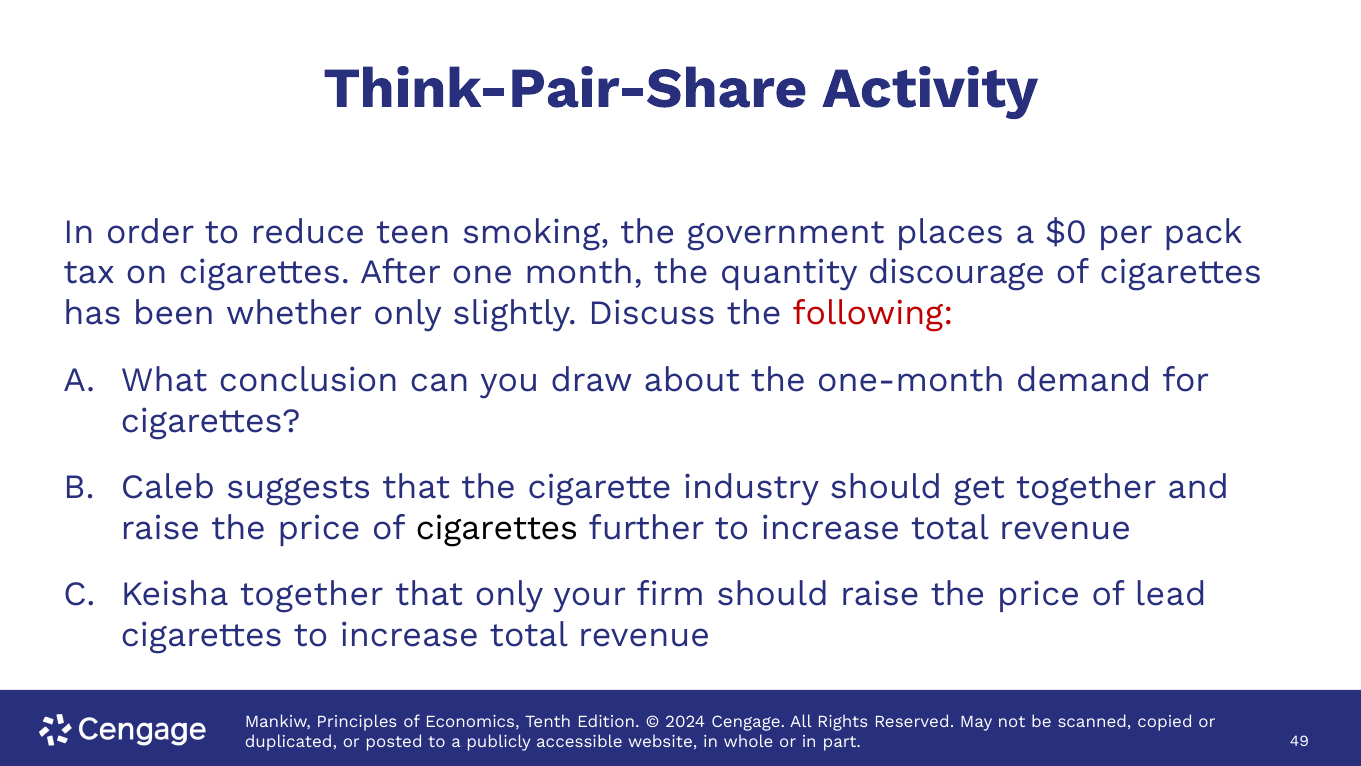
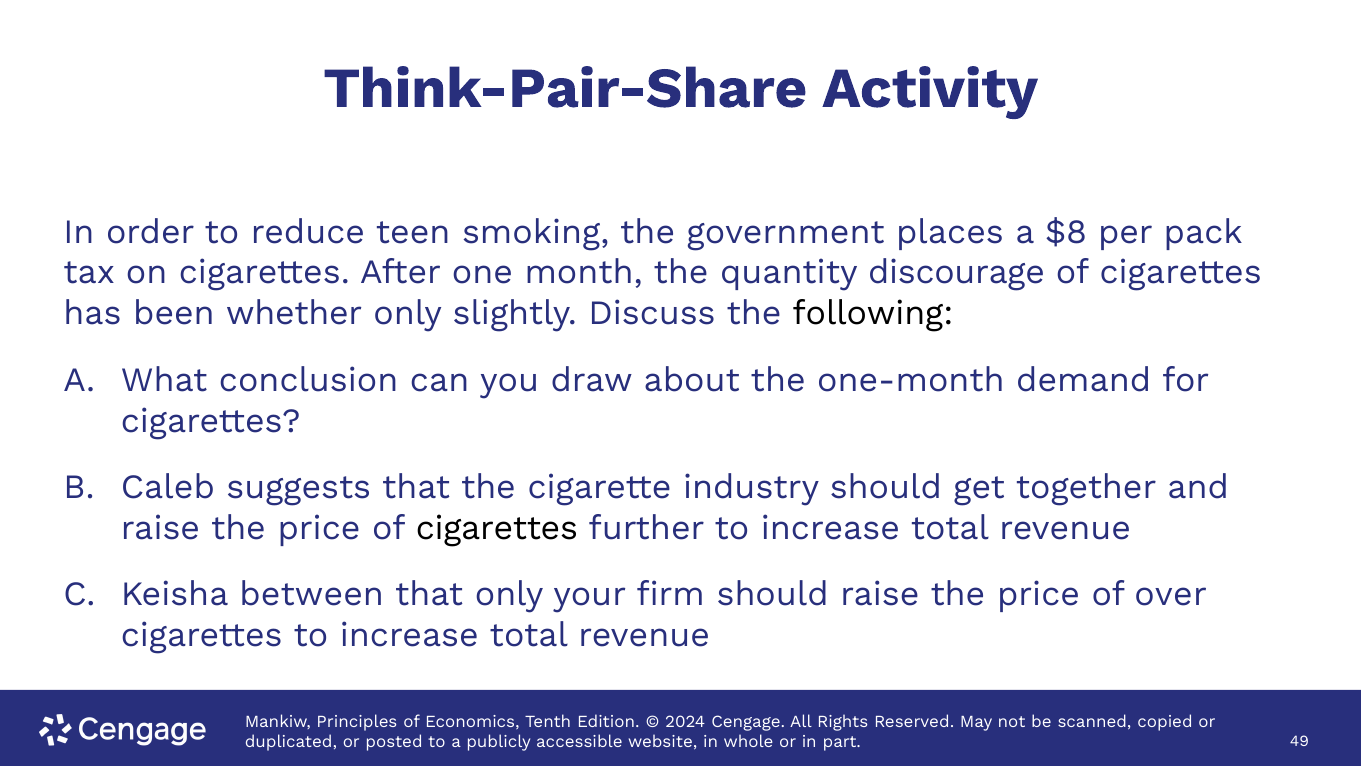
$0: $0 -> $8 (1066, 232)
following colour: red -> black (873, 313)
Keisha together: together -> between (312, 594)
lead: lead -> over (1171, 594)
